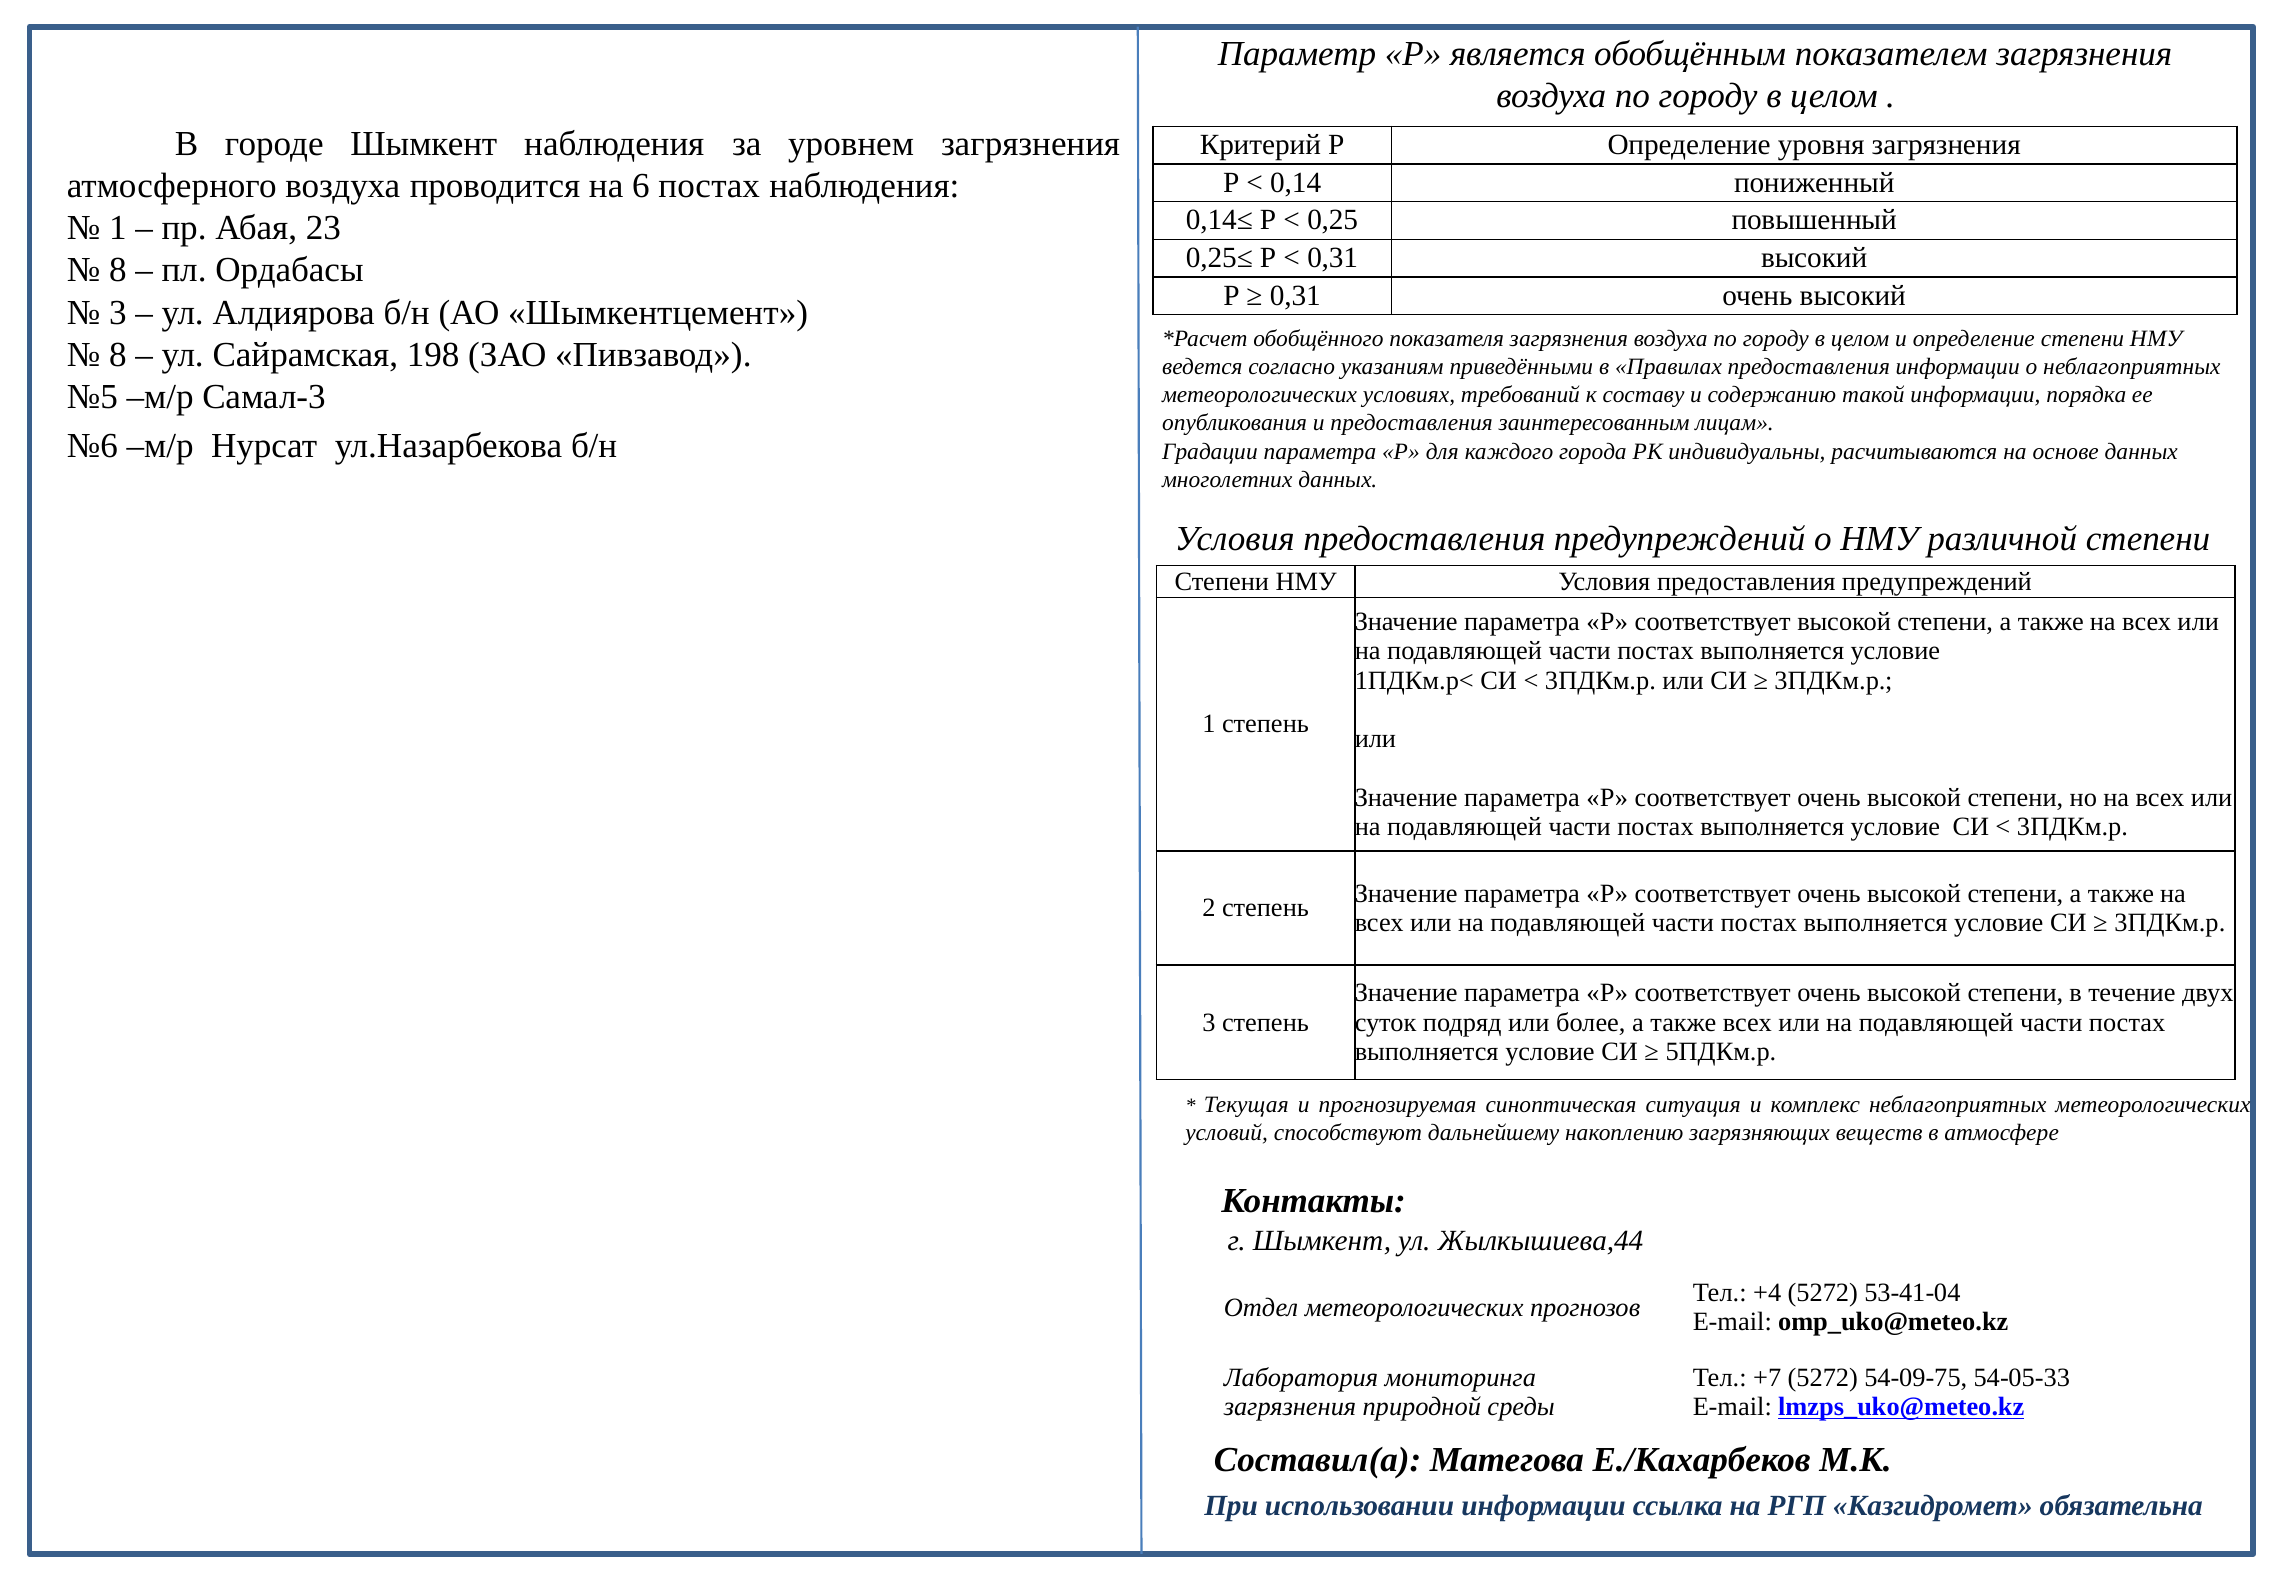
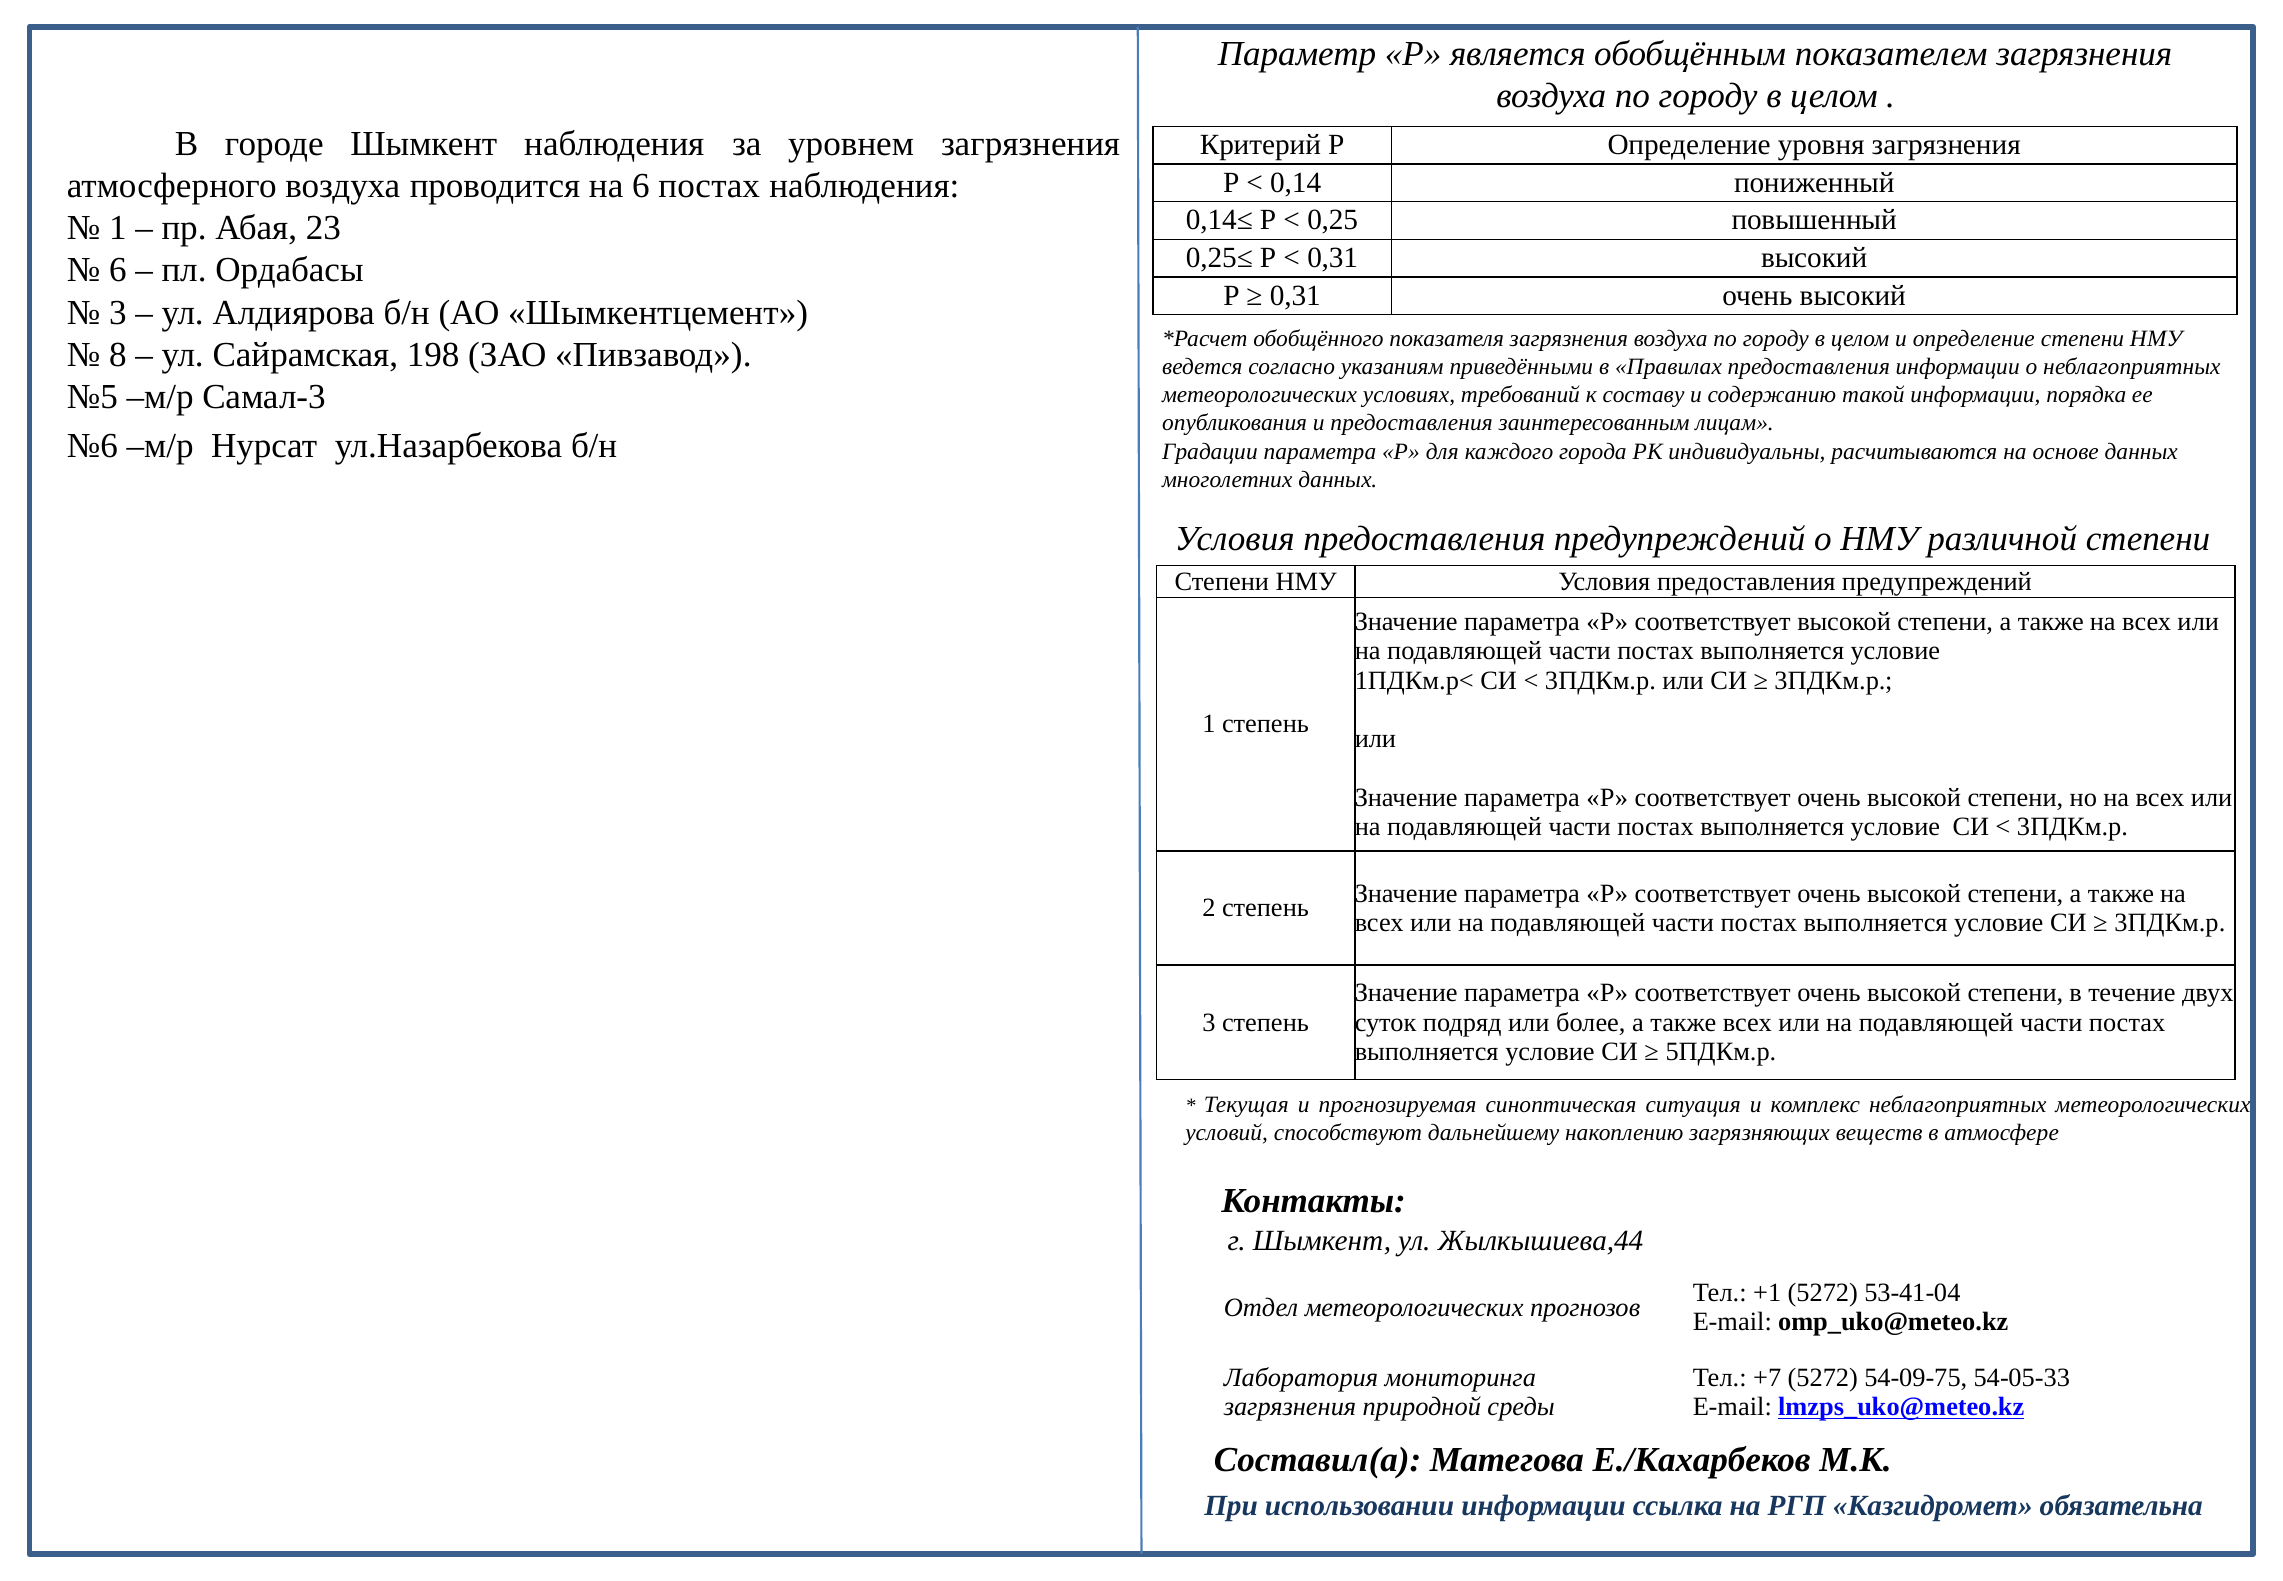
8: 8 -> 6 (118, 270)
+4: +4 -> +1 (1767, 1293)
